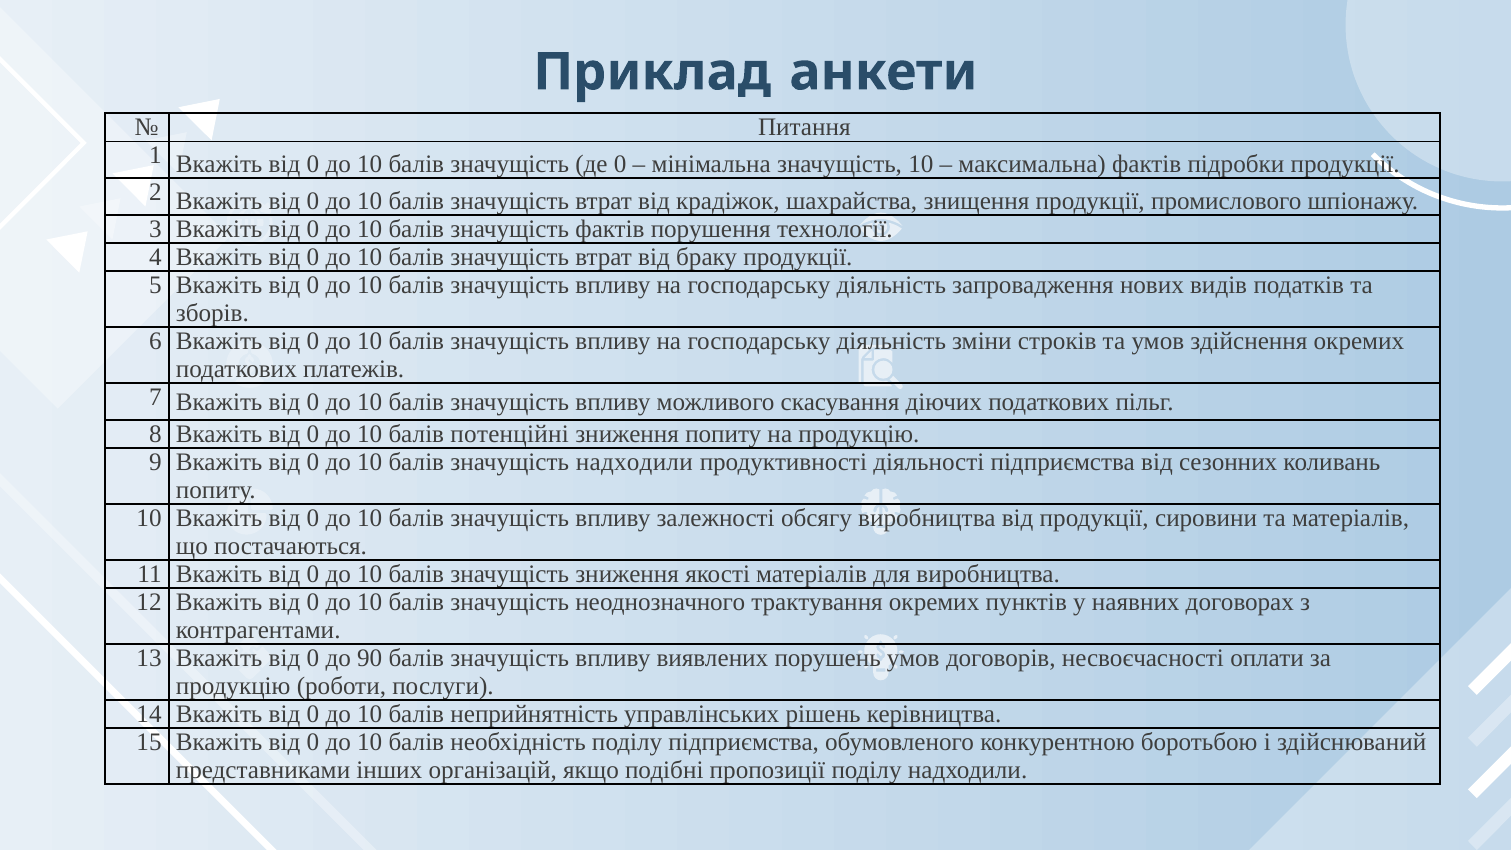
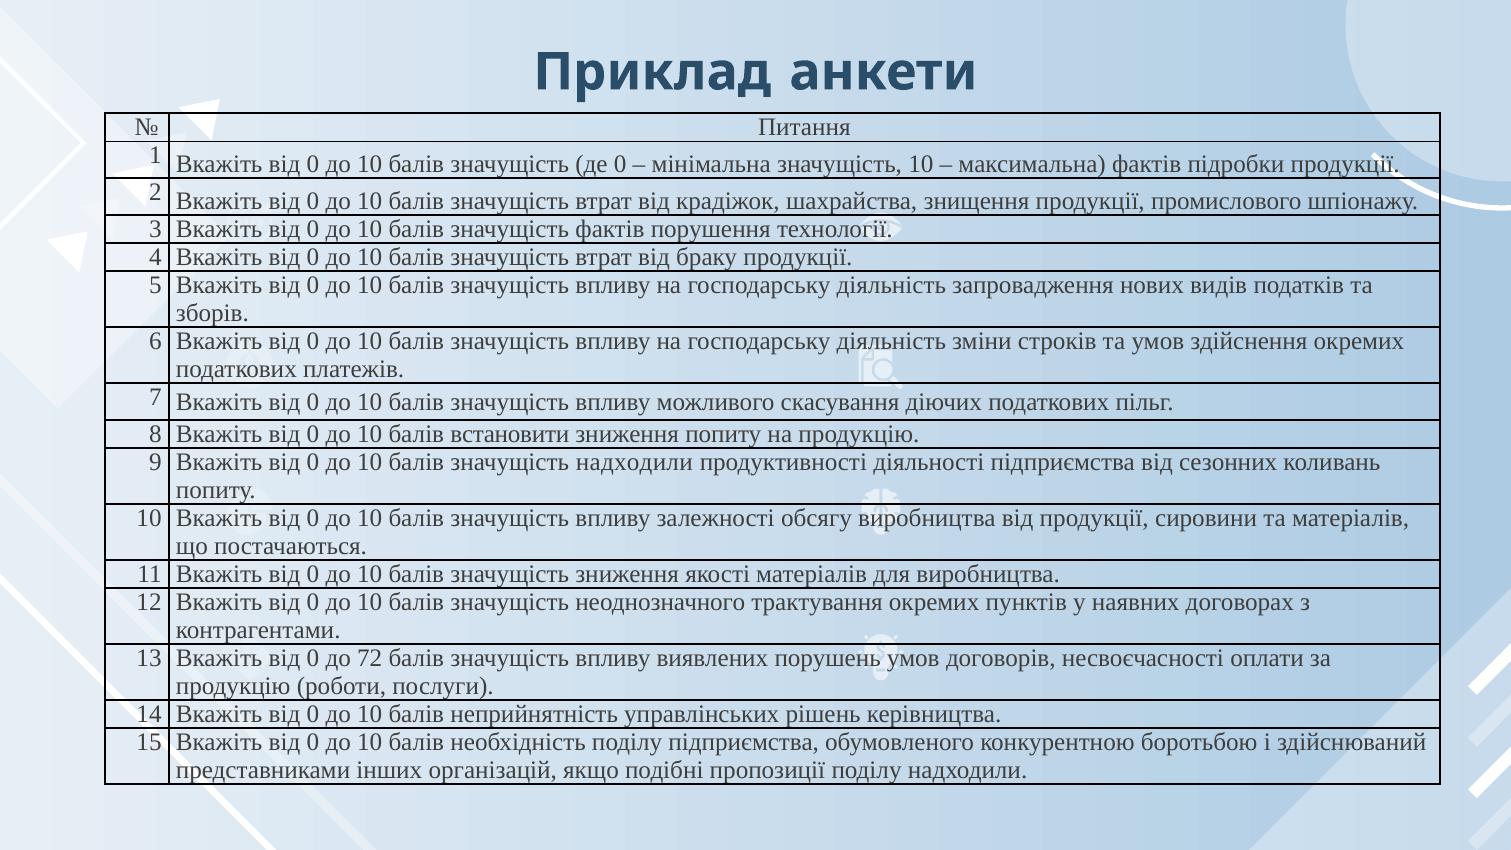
потенційні: потенційні -> встановити (510, 434)
90: 90 -> 72 (370, 658)
